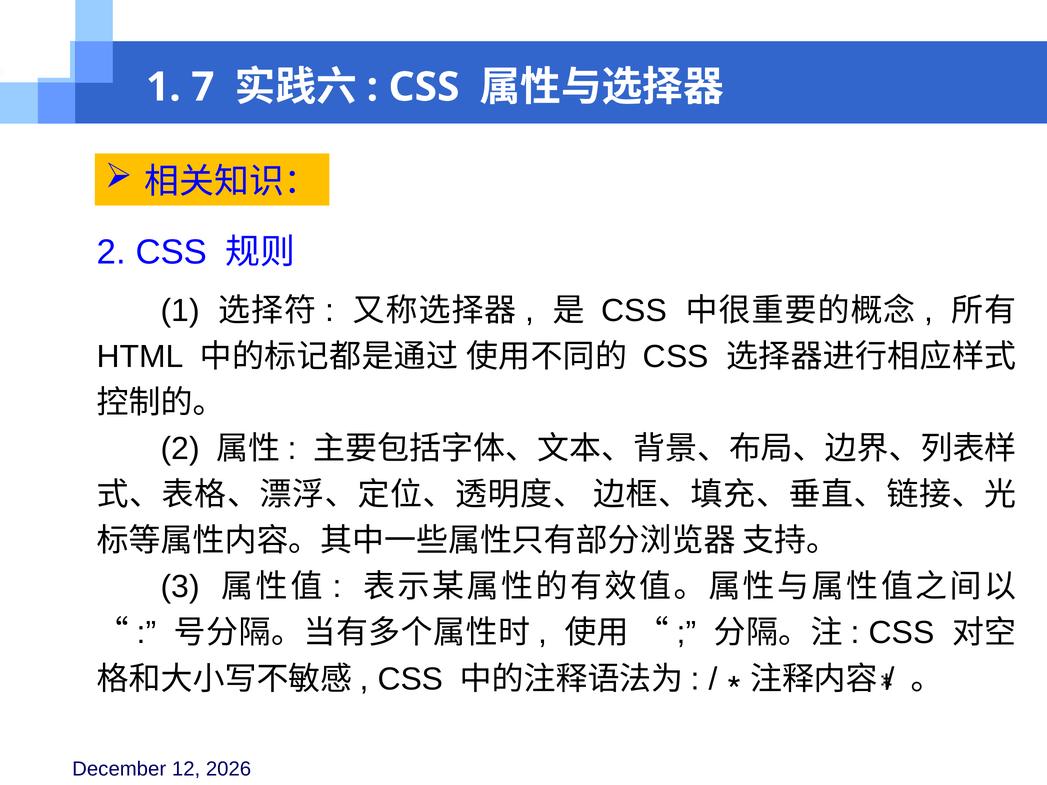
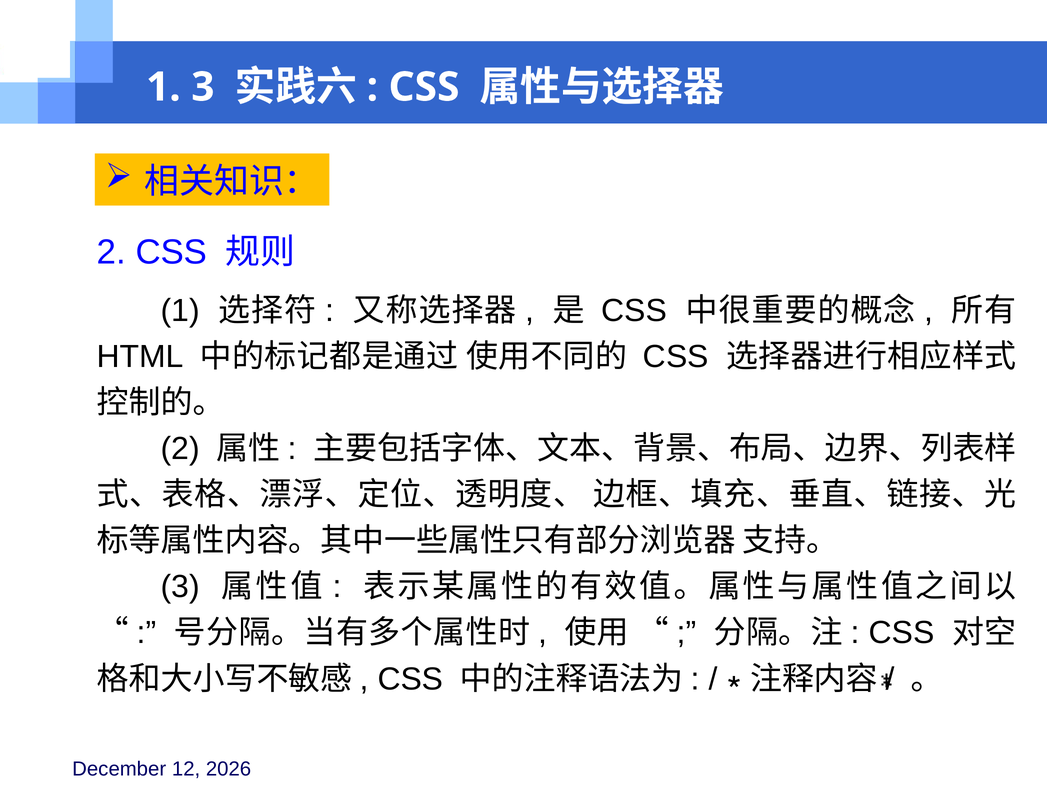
1 7: 7 -> 3 (203, 87)
